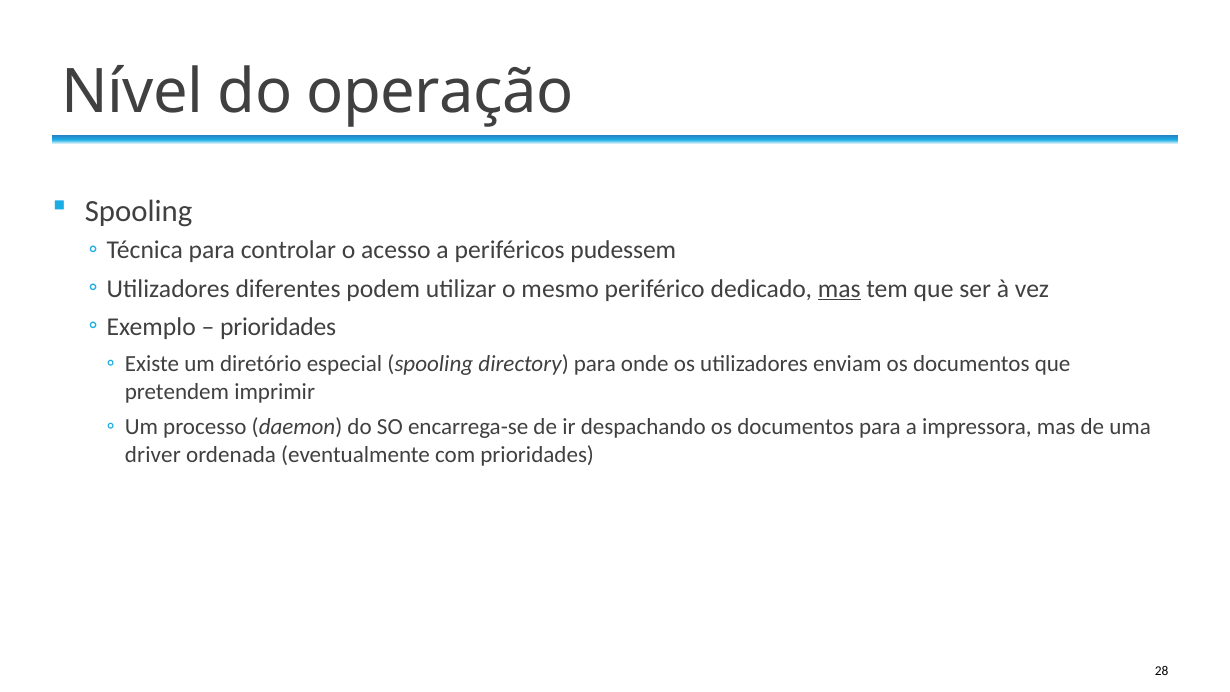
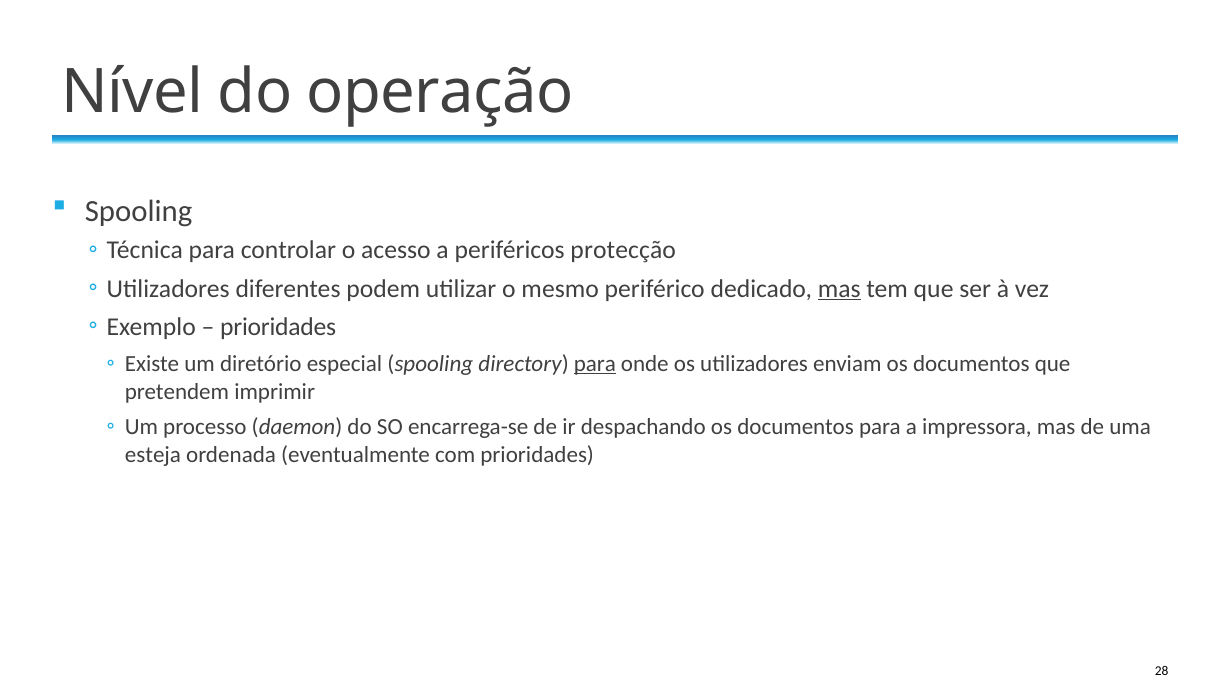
pudessem: pudessem -> protecção (623, 250)
para underline: none -> present (595, 364)
driver: driver -> esteja (153, 454)
